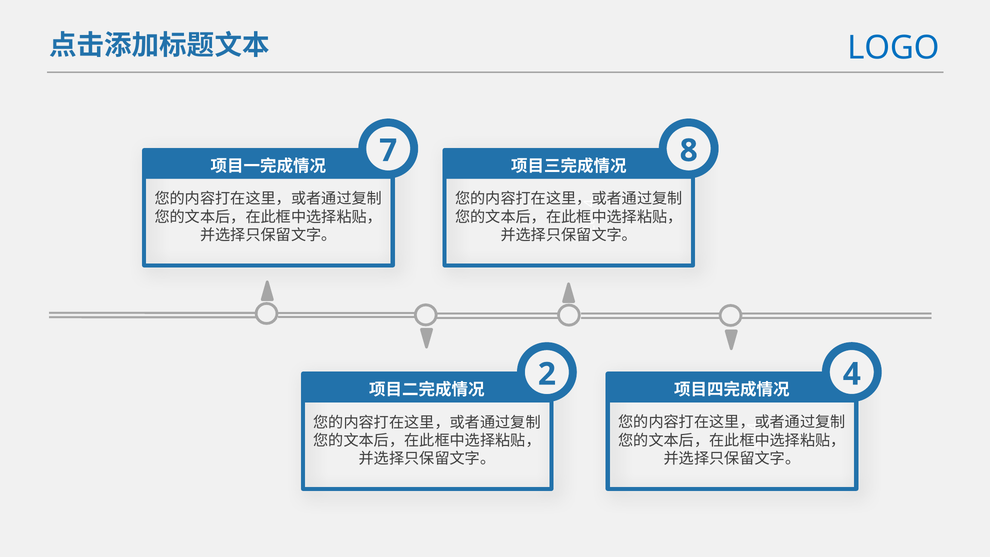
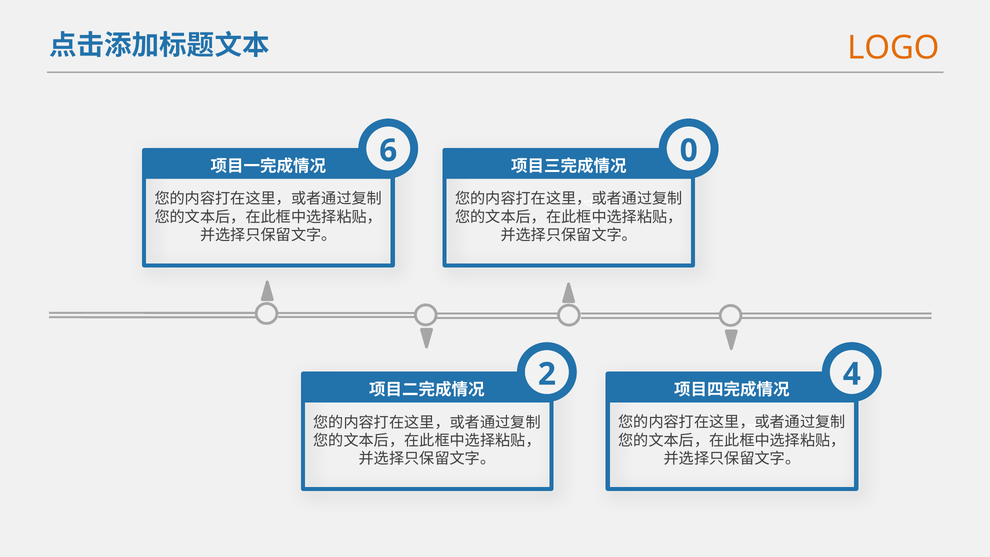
LOGO colour: blue -> orange (893, 48)
7: 7 -> 6 (388, 151)
8: 8 -> 0 (689, 151)
